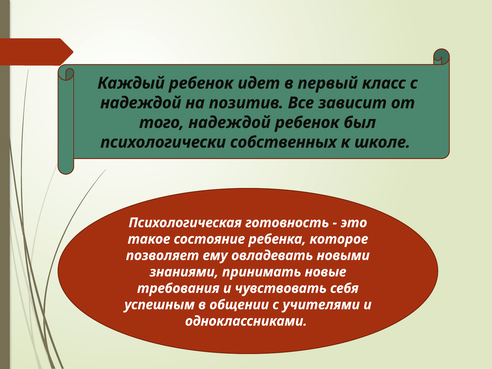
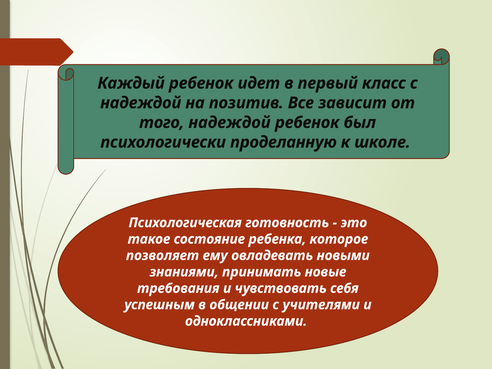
собственных: собственных -> проделанную (283, 142)
